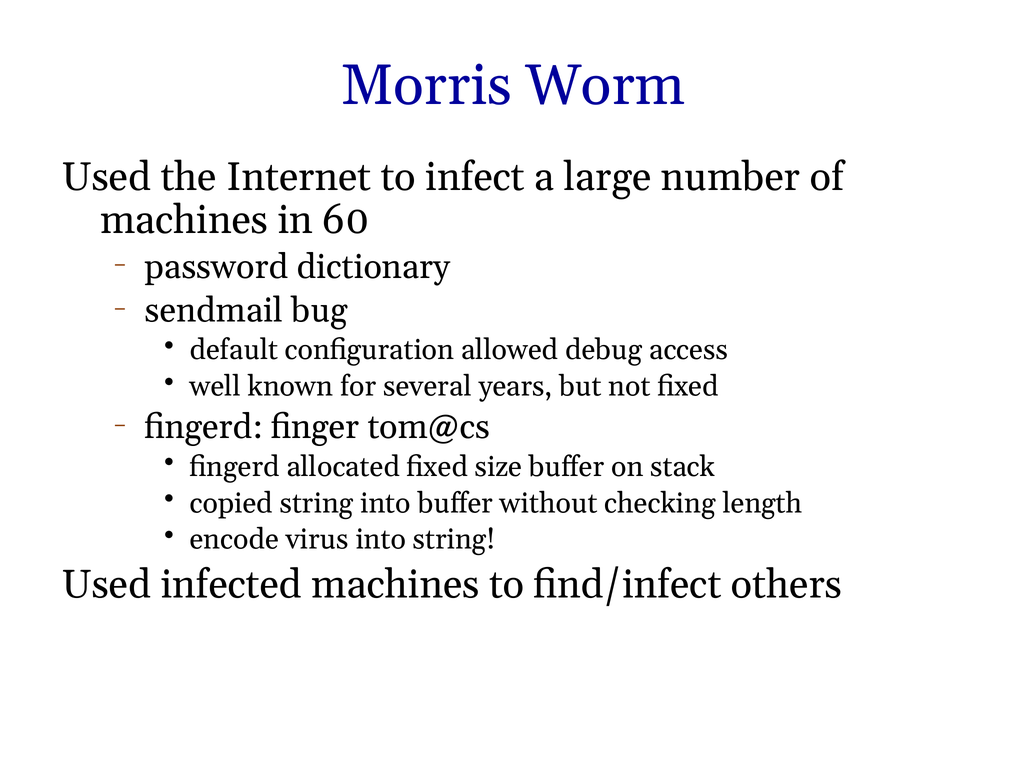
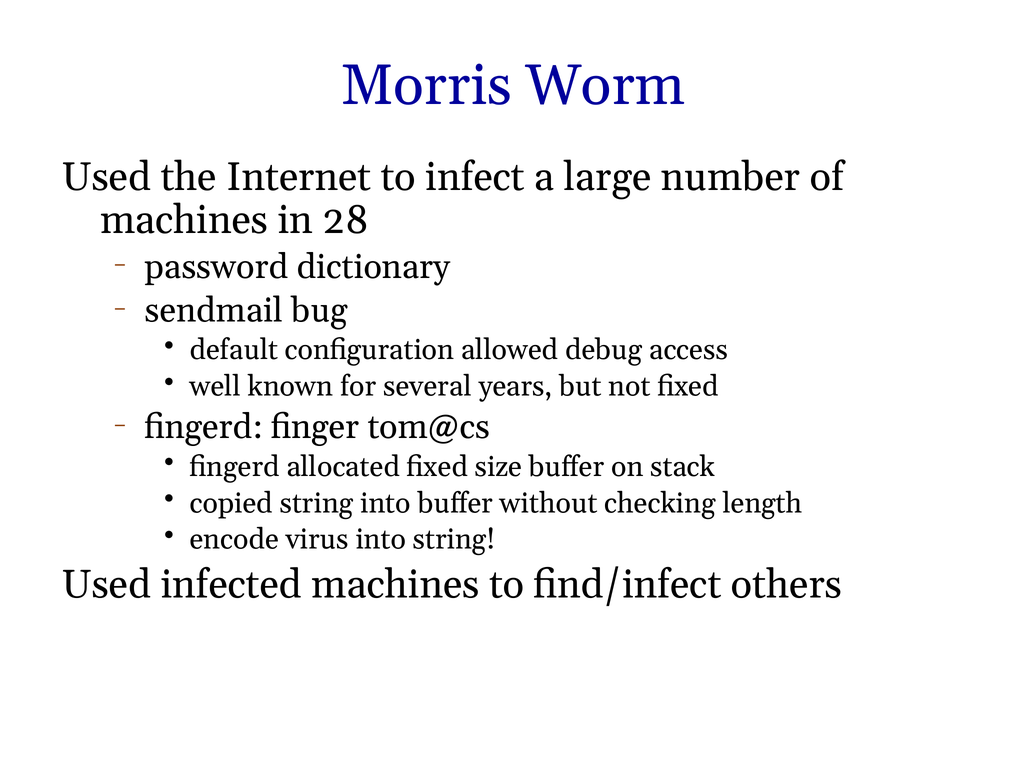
60: 60 -> 28 (346, 220)
